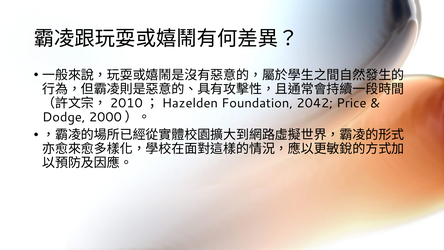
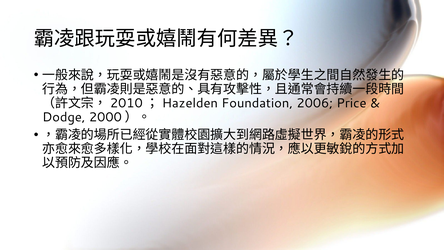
2042: 2042 -> 2006 (315, 103)
